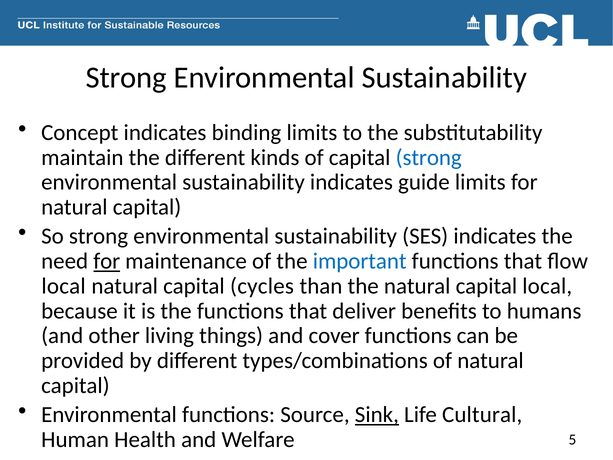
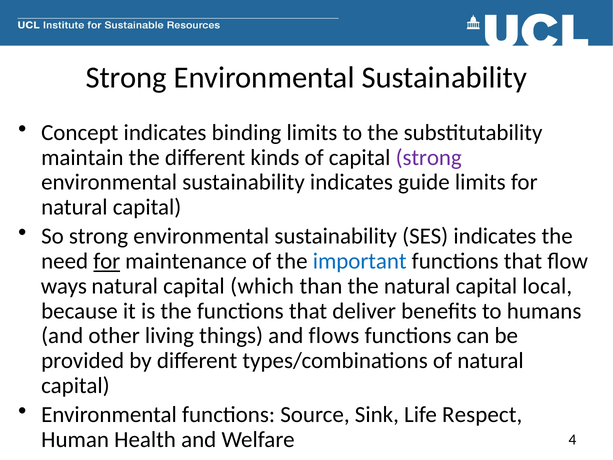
strong colour: blue -> purple (429, 157)
local: local -> ways (64, 286)
cycles: cycles -> which (262, 286)
cover: cover -> flows (334, 336)
Sink underline: present -> none (377, 415)
Cultural: Cultural -> Respect (482, 415)
5: 5 -> 4 (572, 439)
